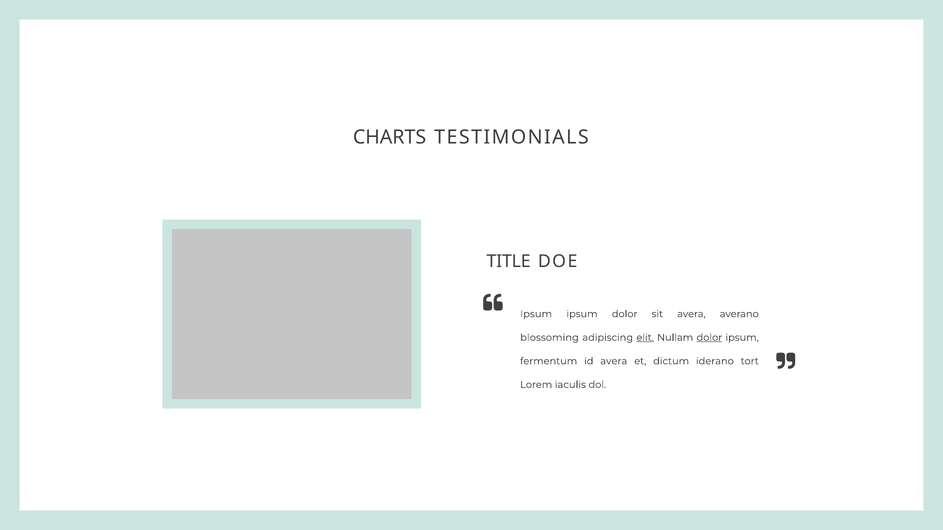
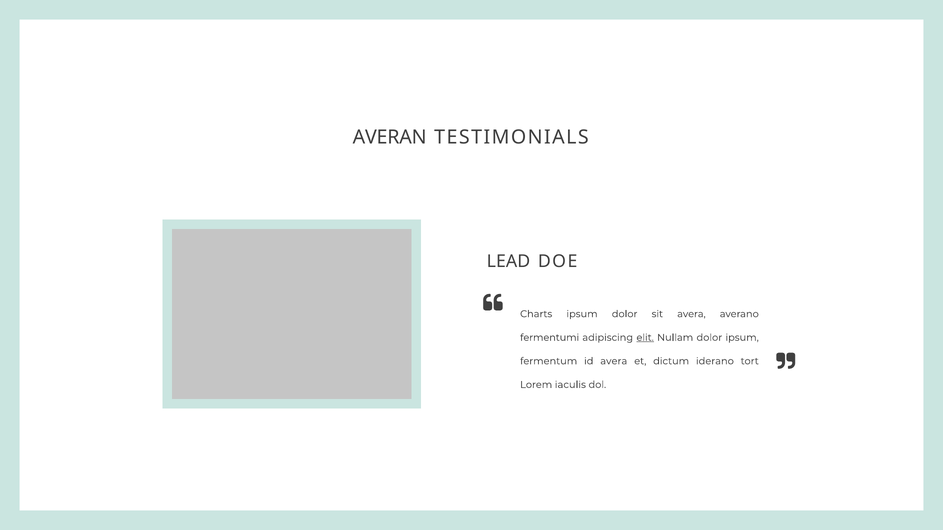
CHARTS: CHARTS -> AVERAN (390, 137)
TITLE: TITLE -> LEAD (508, 261)
Ipsum: Ipsum -> Charts (536, 314)
blossoming: blossoming -> fermentumi (550, 338)
dolor underline: present -> none (709, 338)
